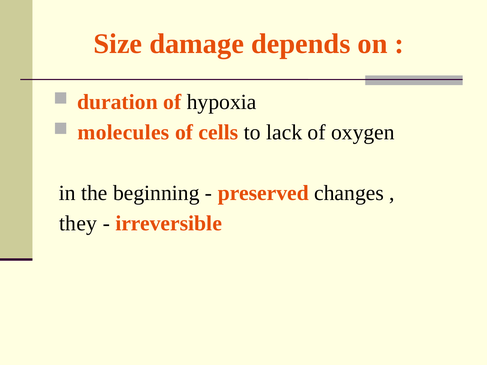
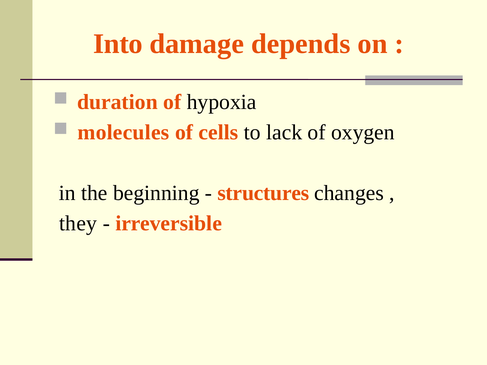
Size: Size -> Into (118, 44)
preserved: preserved -> structures (263, 193)
